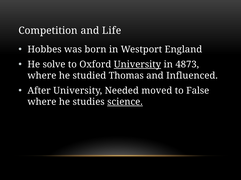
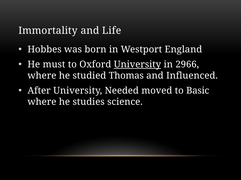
Competition: Competition -> Immortality (48, 31)
solve: solve -> must (54, 65)
4873: 4873 -> 2966 (187, 65)
False: False -> Basic (198, 91)
science underline: present -> none (125, 102)
